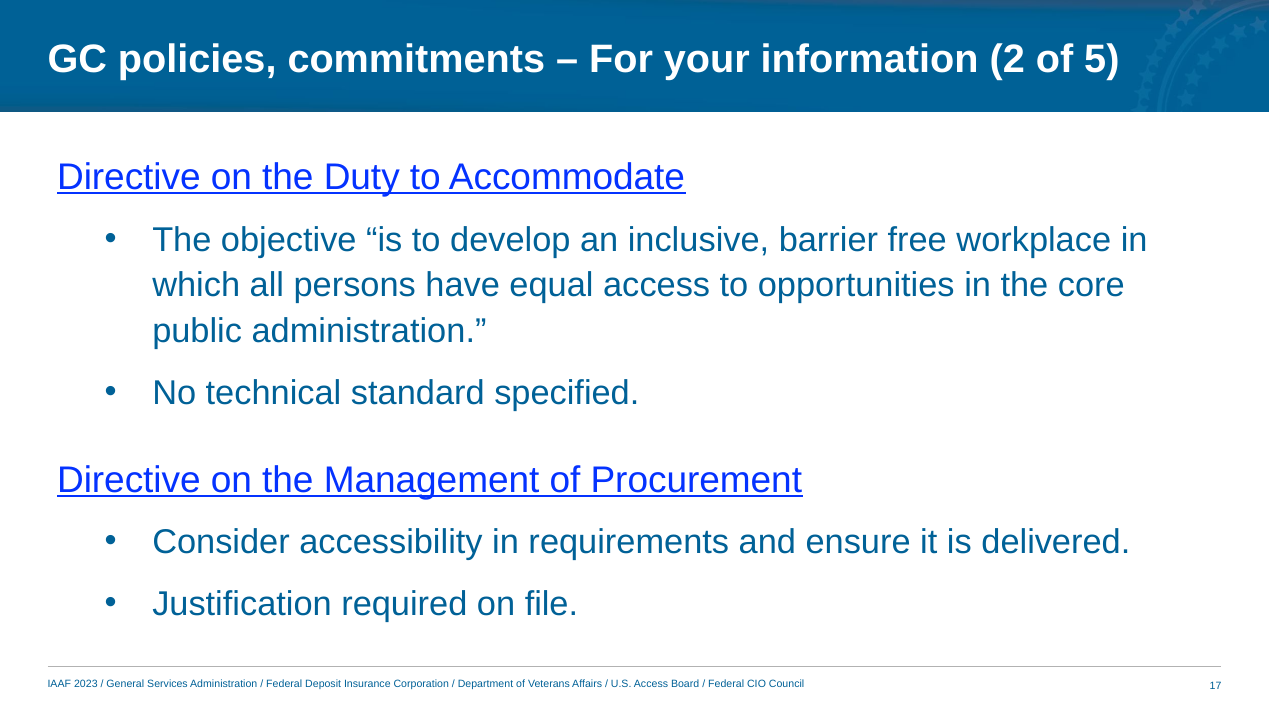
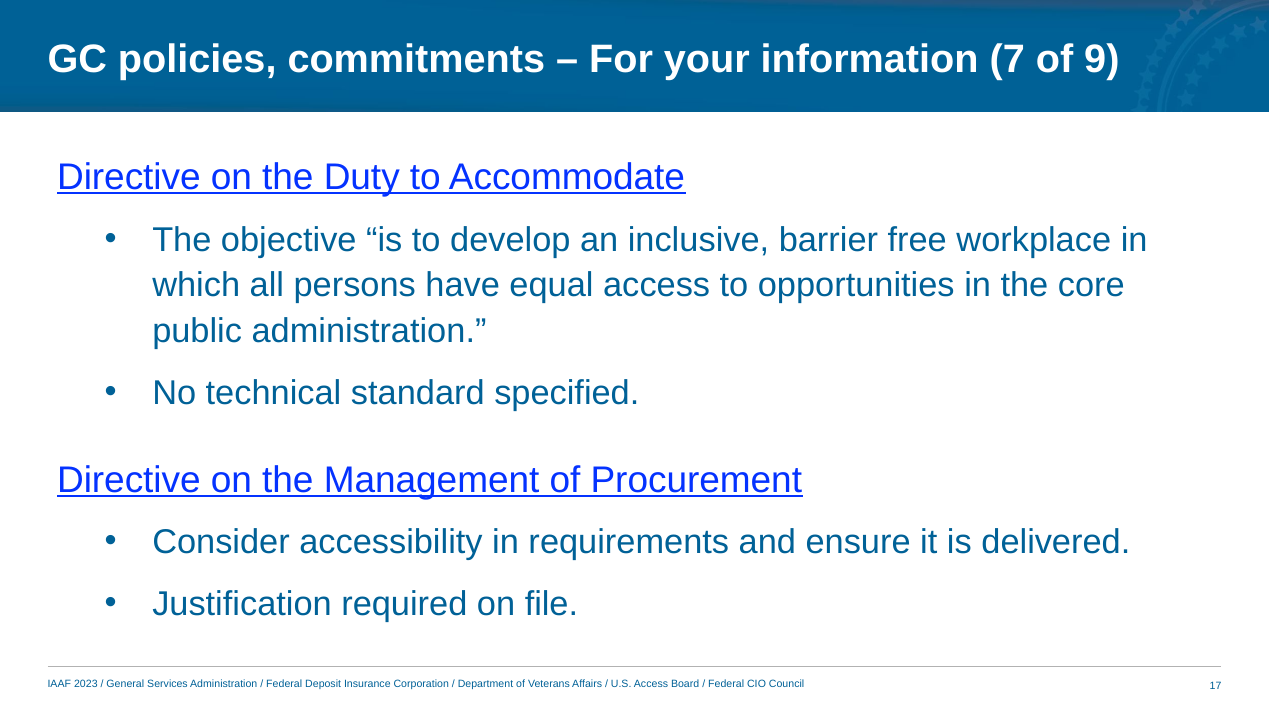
2: 2 -> 7 (1007, 59)
5: 5 -> 9 (1102, 59)
